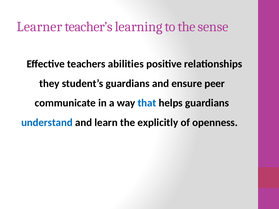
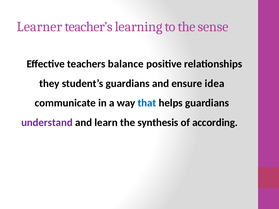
abilities: abilities -> balance (126, 64)
peer: peer -> idea (215, 84)
understand colour: blue -> purple (47, 123)
explicitly: explicitly -> synthesis (158, 123)
openness: openness -> according (215, 123)
